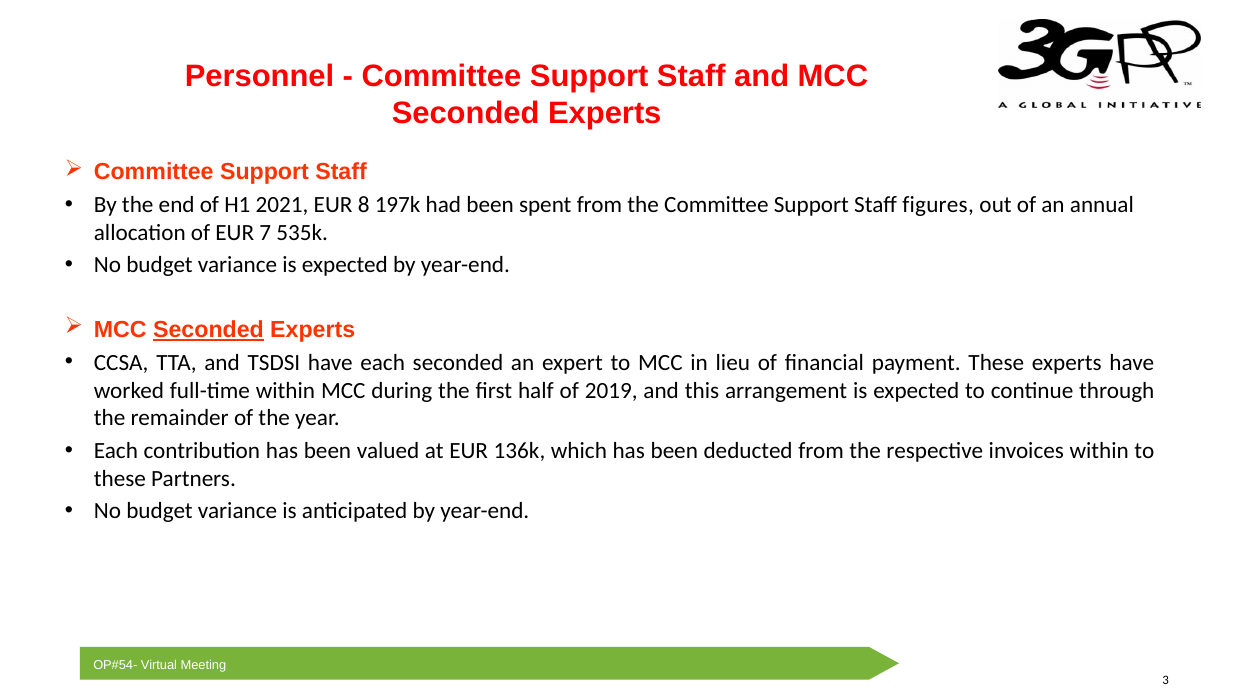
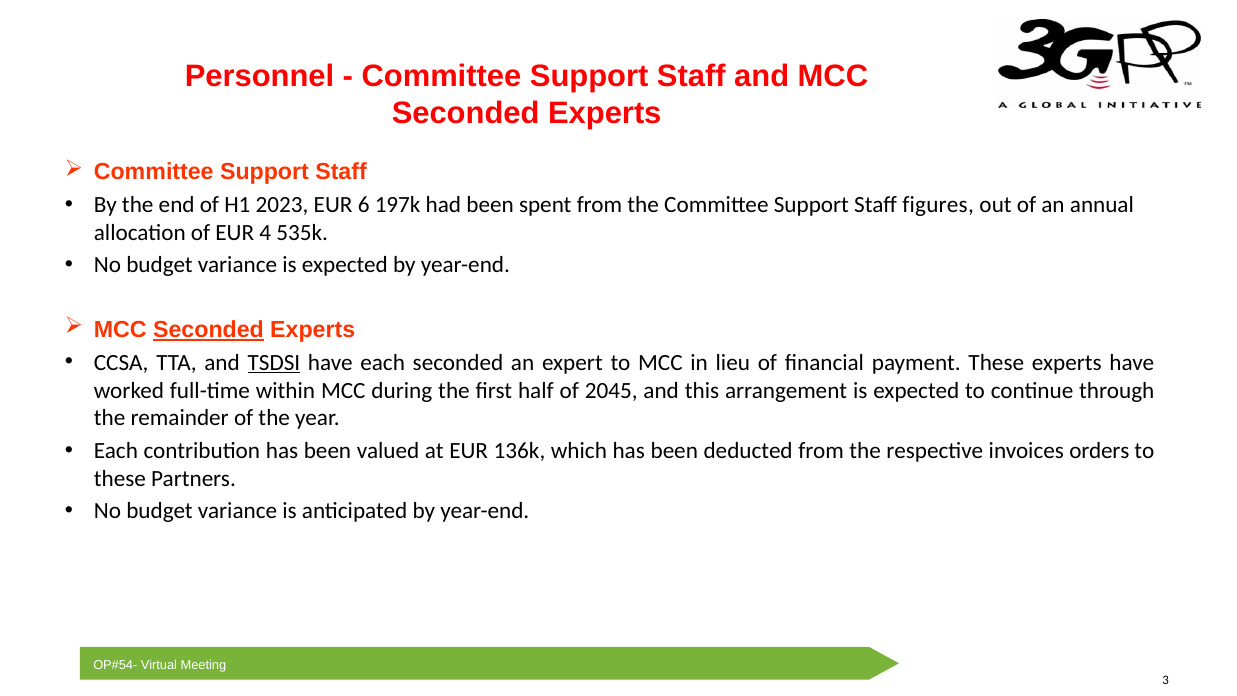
2021: 2021 -> 2023 (282, 205)
8: 8 -> 6 (364, 205)
7: 7 -> 4 (265, 233)
TSDSI underline: none -> present (274, 362)
2019: 2019 -> 2045 (611, 390)
invoices within: within -> orders (1099, 451)
